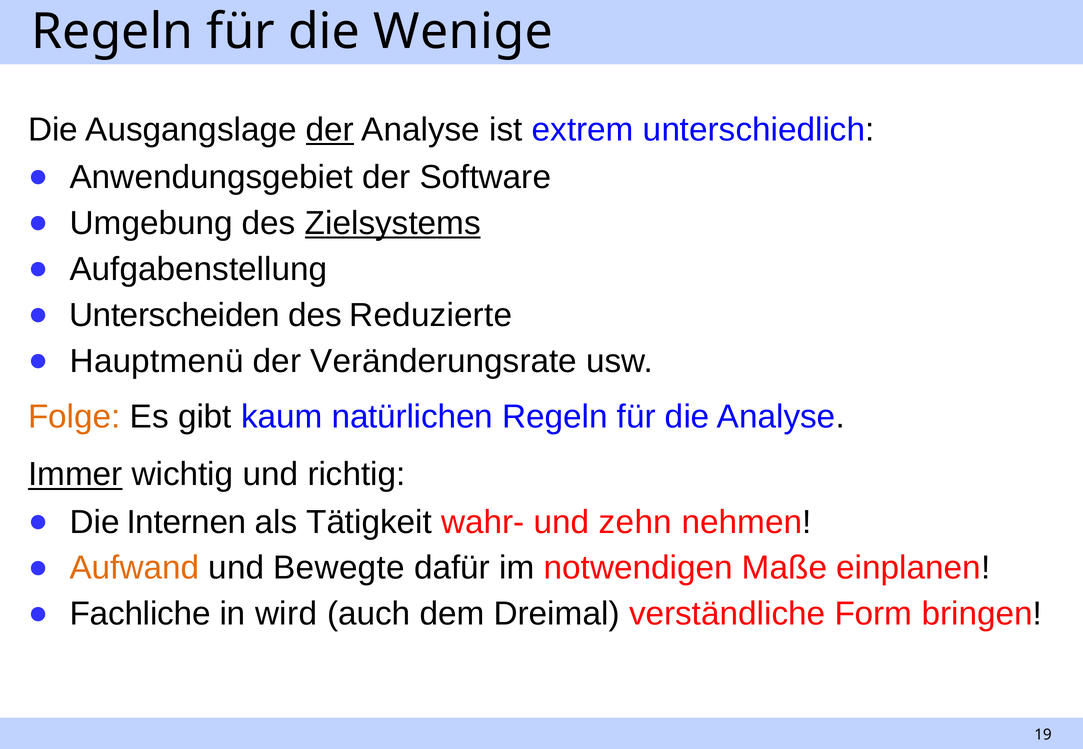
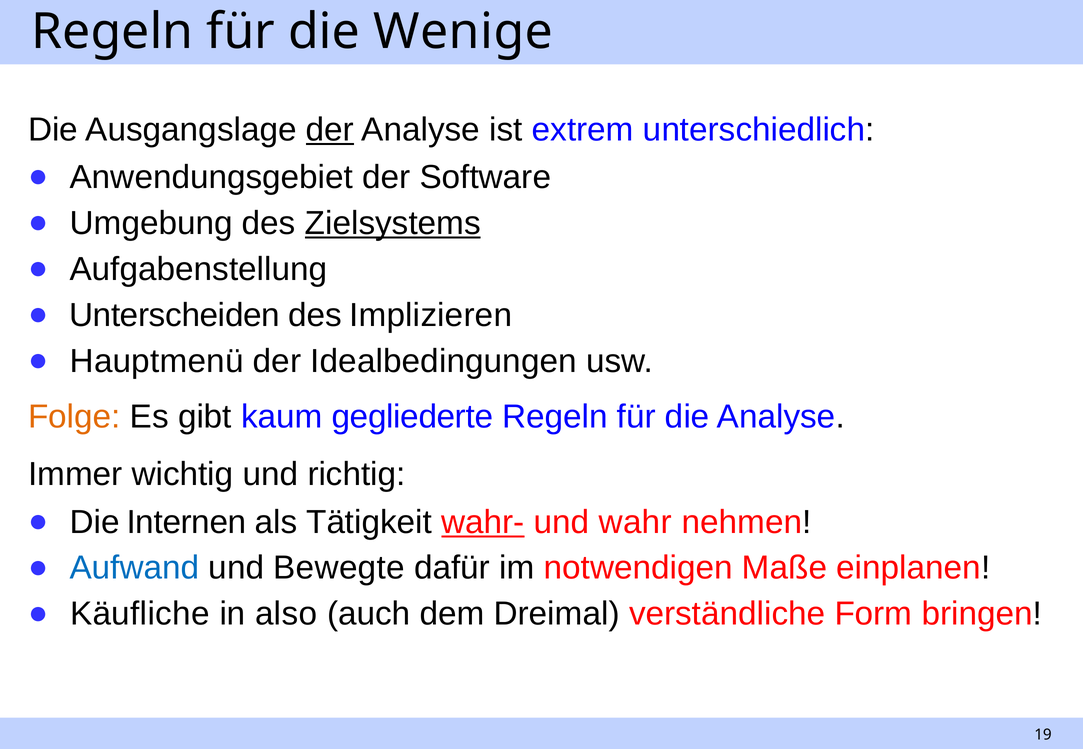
Reduzierte: Reduzierte -> Implizieren (431, 315)
Veränderungsrate: Veränderungsrate -> Idealbedingungen (444, 361)
natürlichen: natürlichen -> gegliederte (412, 417)
Immer underline: present -> none (75, 475)
wahr- underline: none -> present (483, 523)
zehn: zehn -> wahr (635, 523)
Aufwand colour: orange -> blue (135, 569)
Fachliche: Fachliche -> Käufliche (140, 615)
wird: wird -> also (286, 615)
